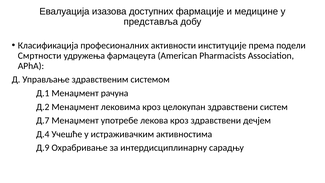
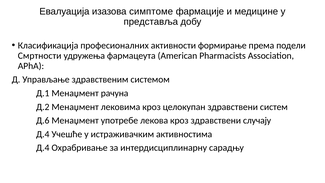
доступних: доступних -> симптоме (151, 12)
институције: институције -> формирање (222, 45)
Д.7: Д.7 -> Д.6 (43, 120)
дечјем: дечјем -> случају (257, 120)
Д.9: Д.9 -> Д.4 (43, 148)
